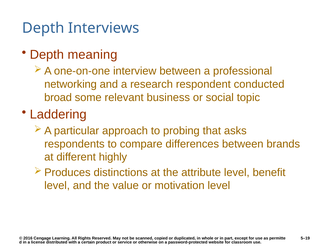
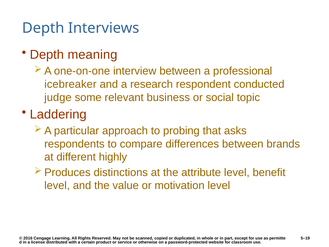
networking: networking -> icebreaker (70, 84)
broad: broad -> judge (58, 97)
